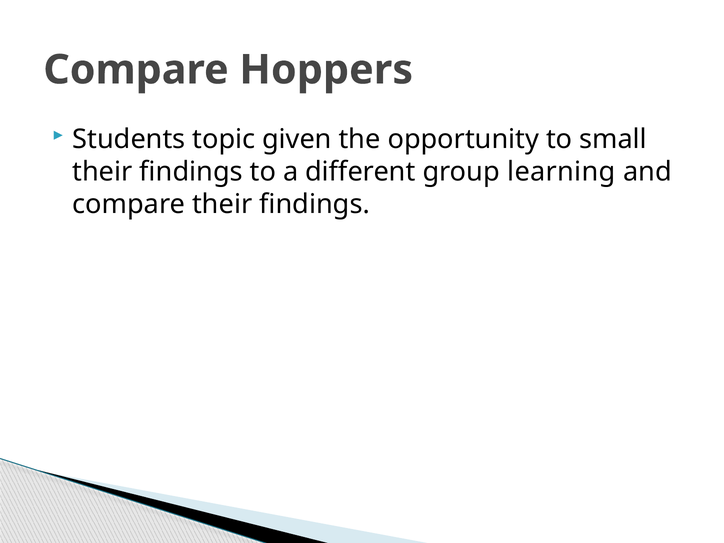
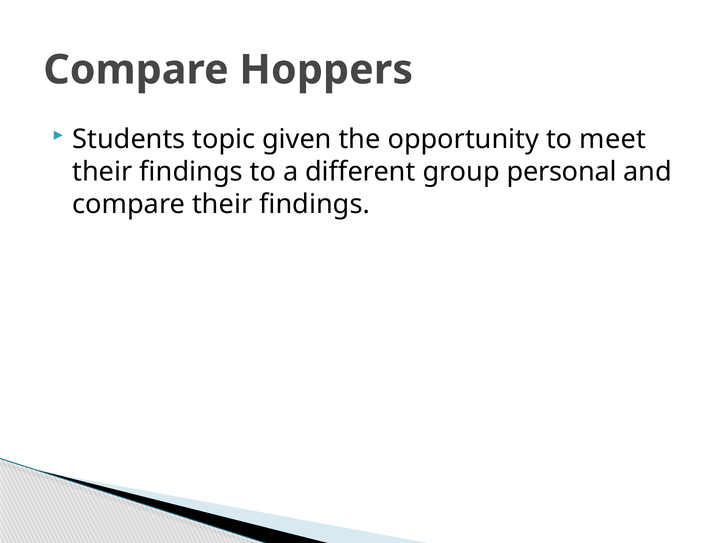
small: small -> meet (613, 139)
learning: learning -> personal (562, 172)
